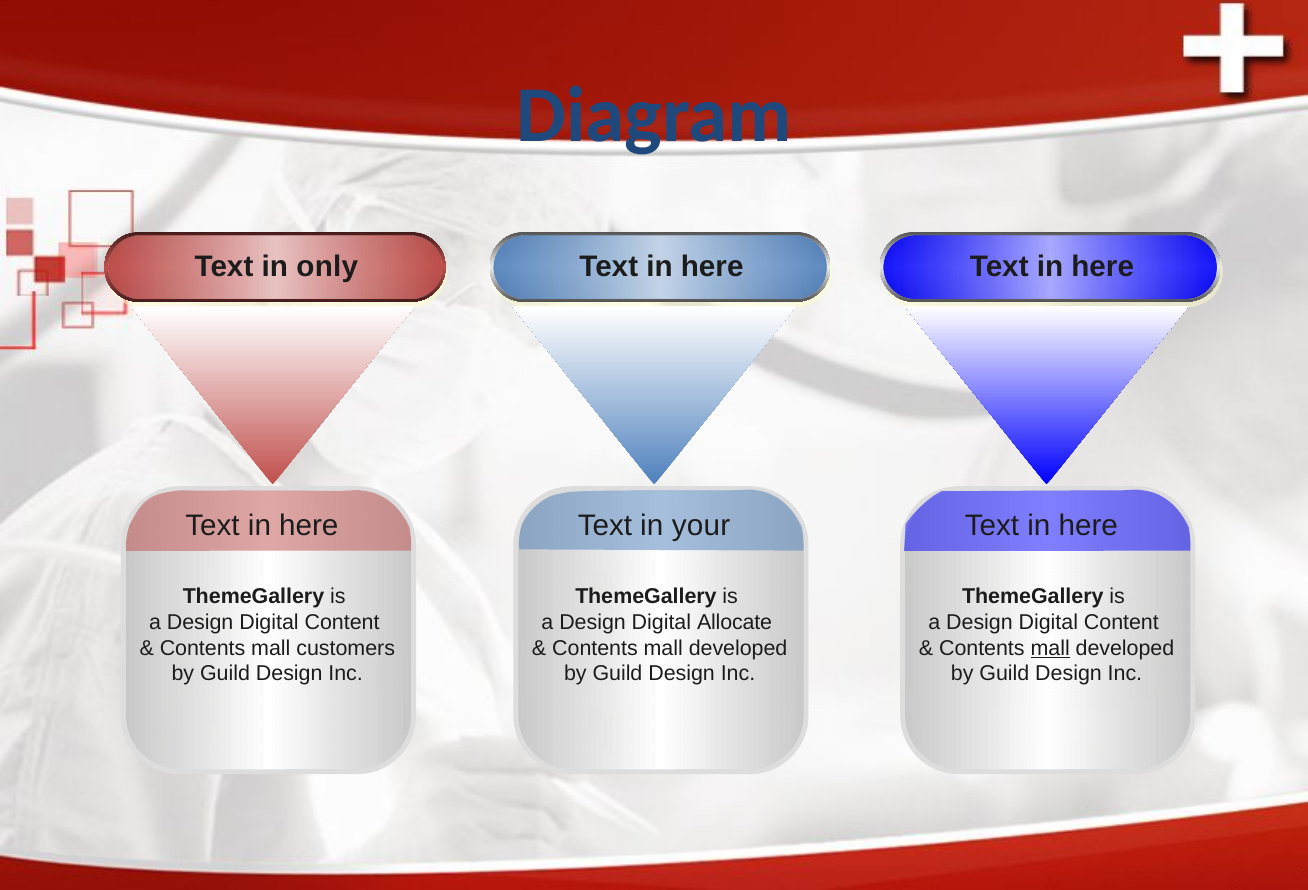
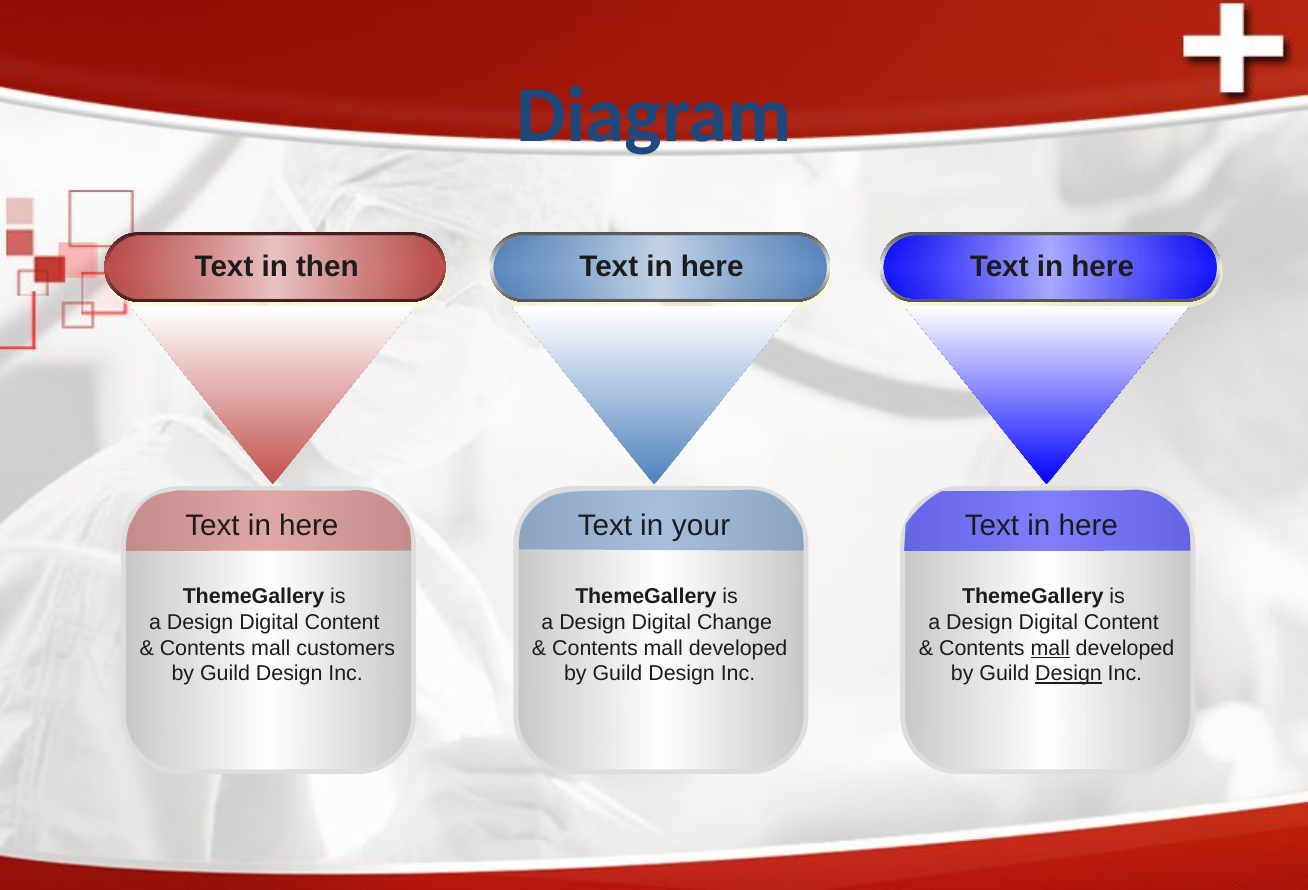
only: only -> then (327, 267)
Allocate: Allocate -> Change (734, 622)
Design underline: none -> present (1069, 674)
